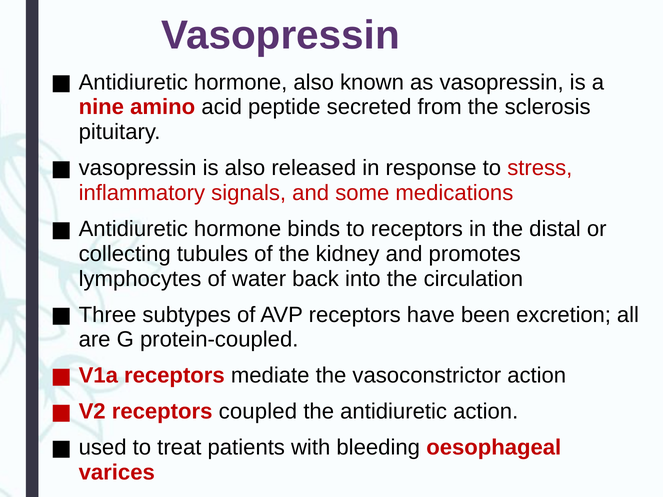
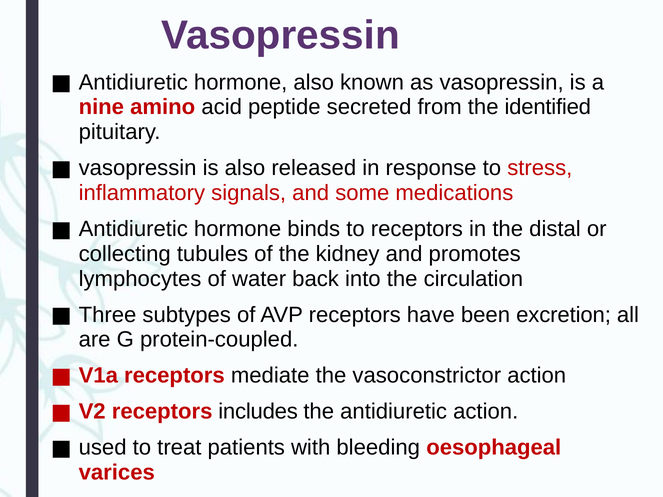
sclerosis: sclerosis -> identified (548, 107)
coupled: coupled -> includes (258, 412)
